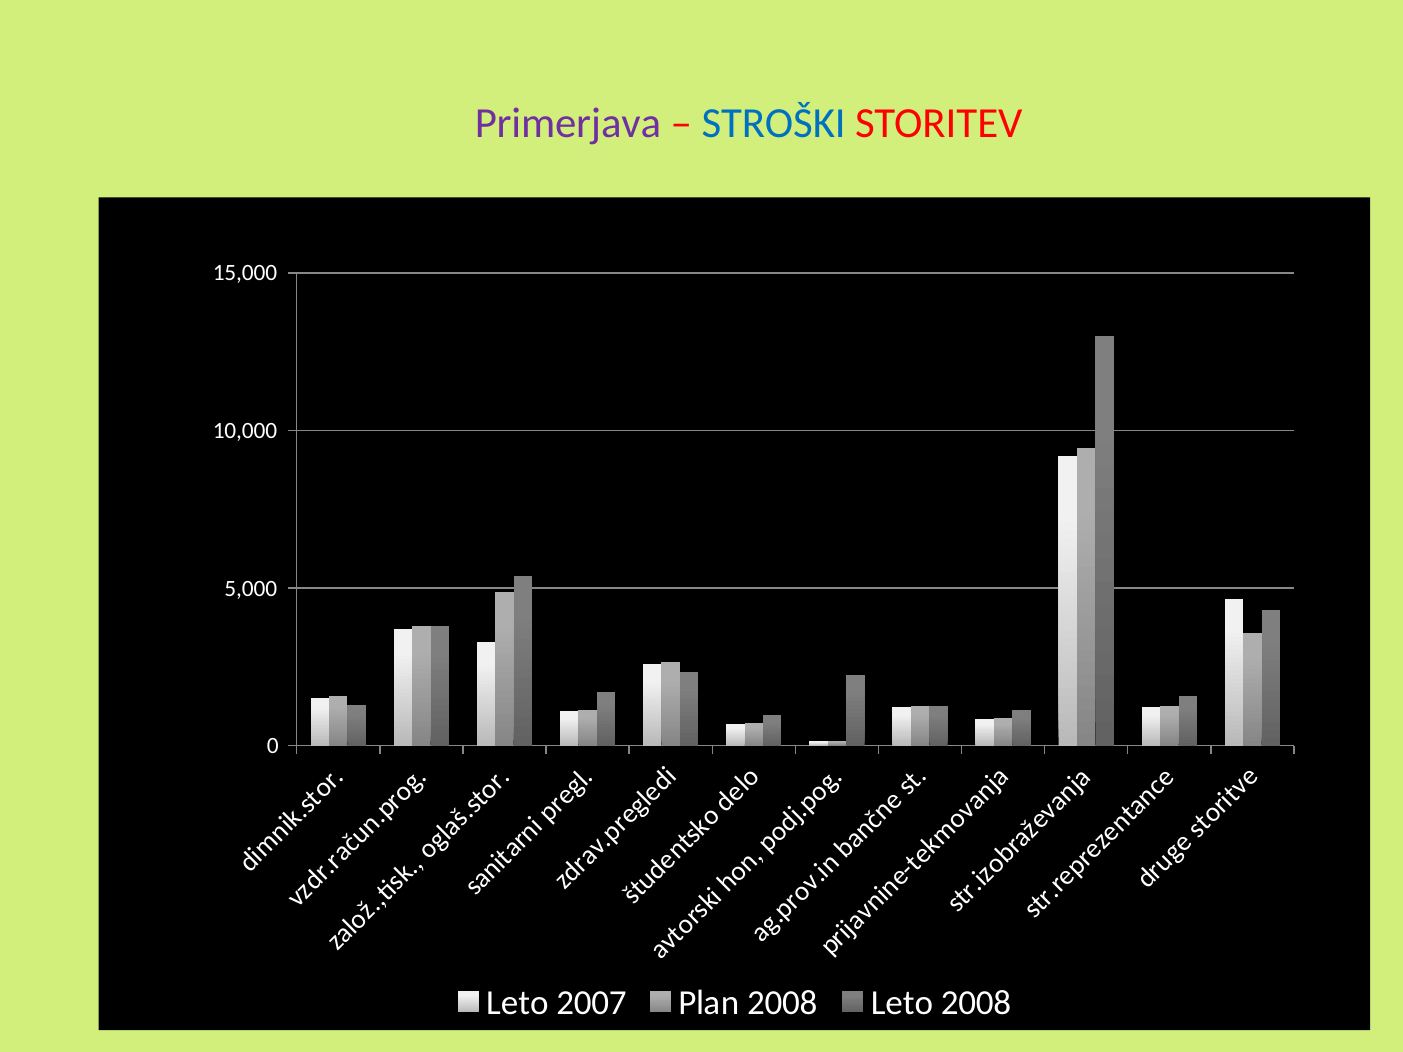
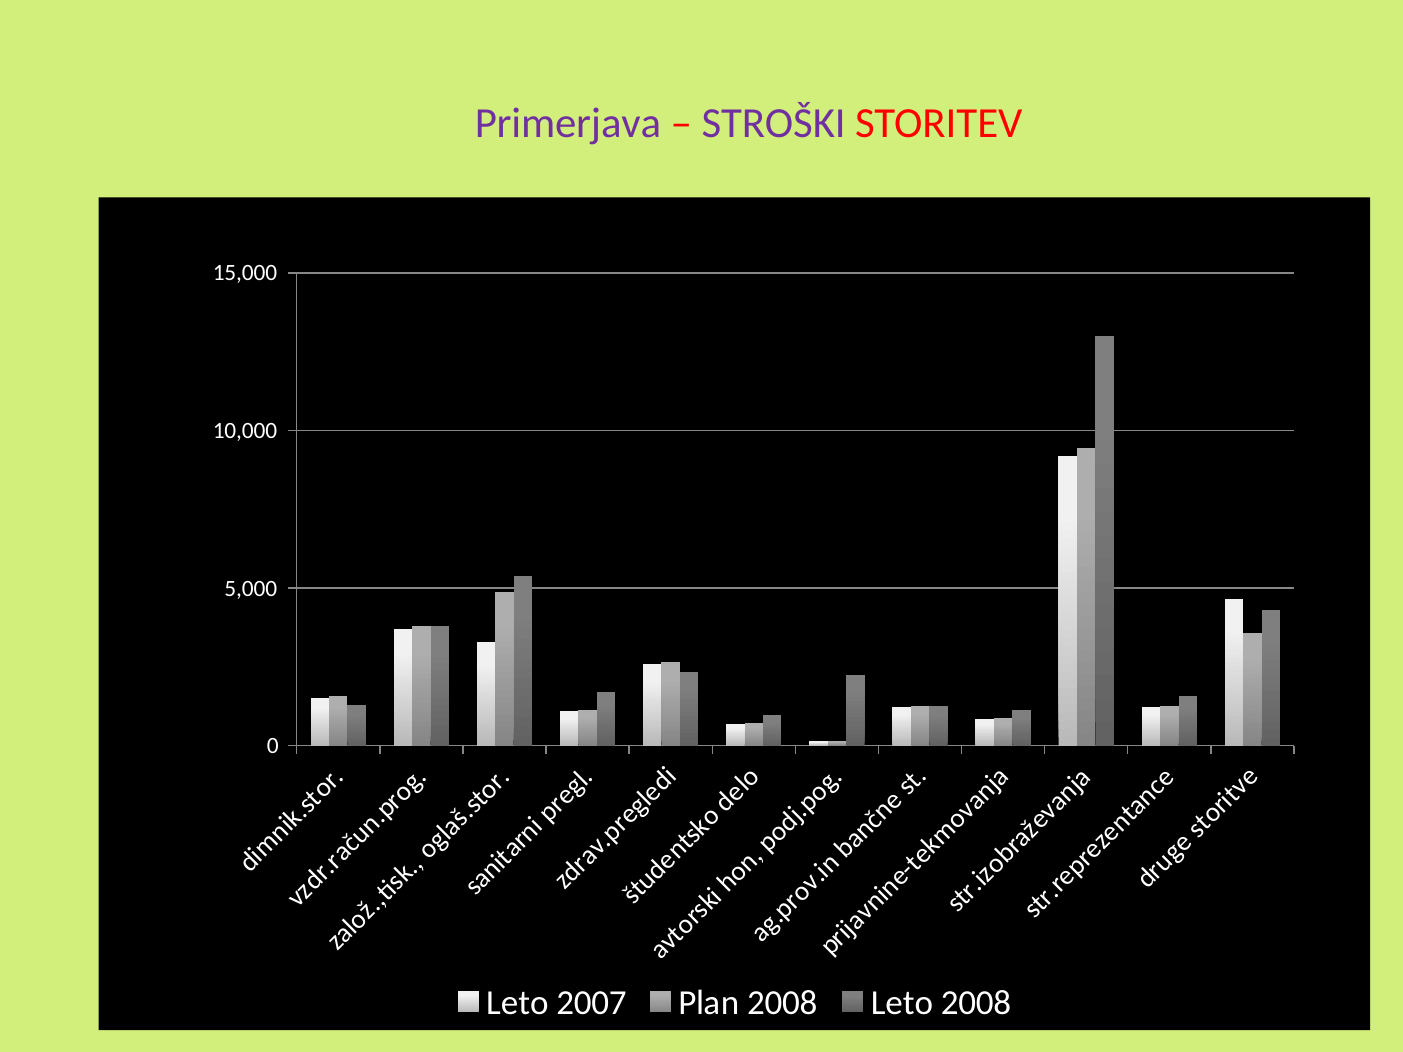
STROŠKI colour: blue -> purple (774, 123)
